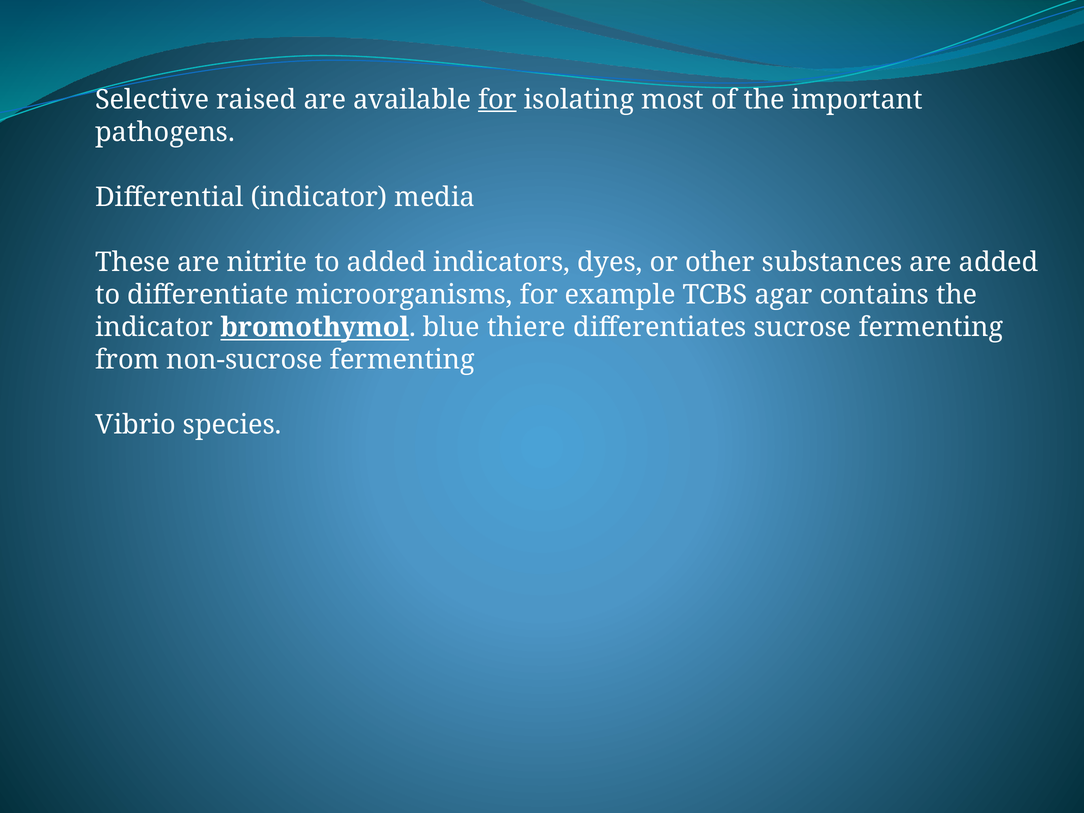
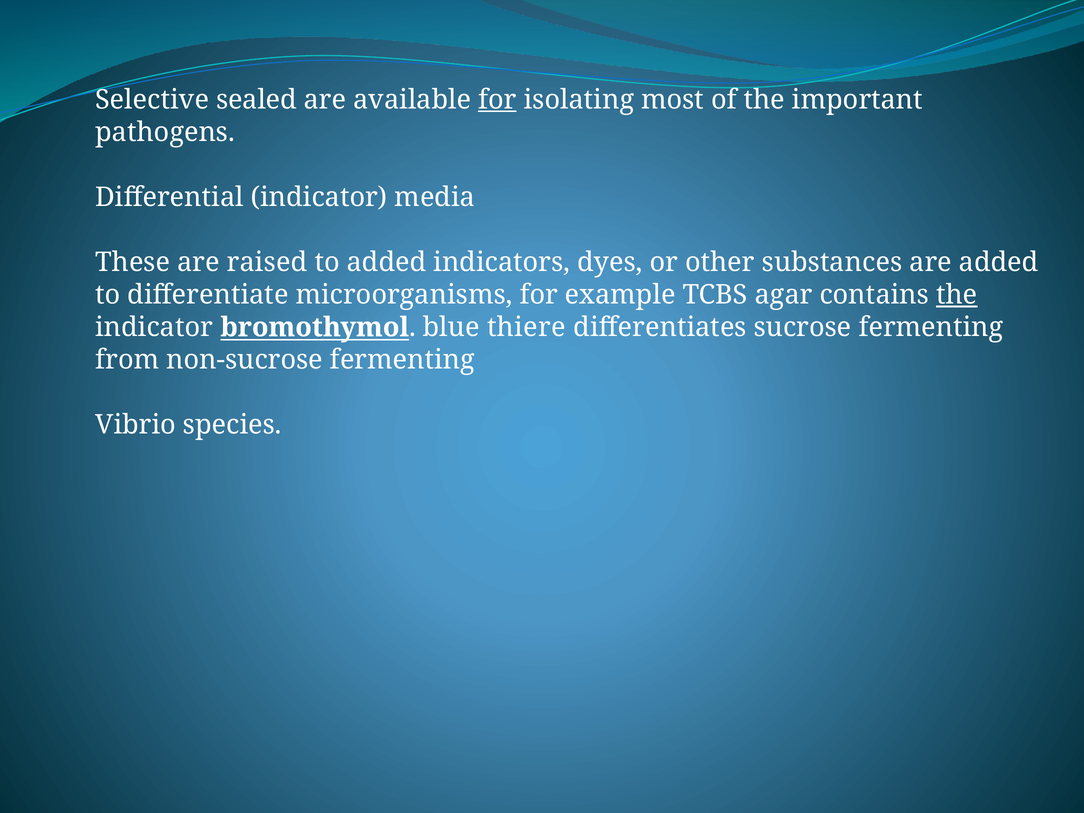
raised: raised -> sealed (256, 100)
nitrite: nitrite -> raised (267, 262)
the underline: none -> present (957, 295)
